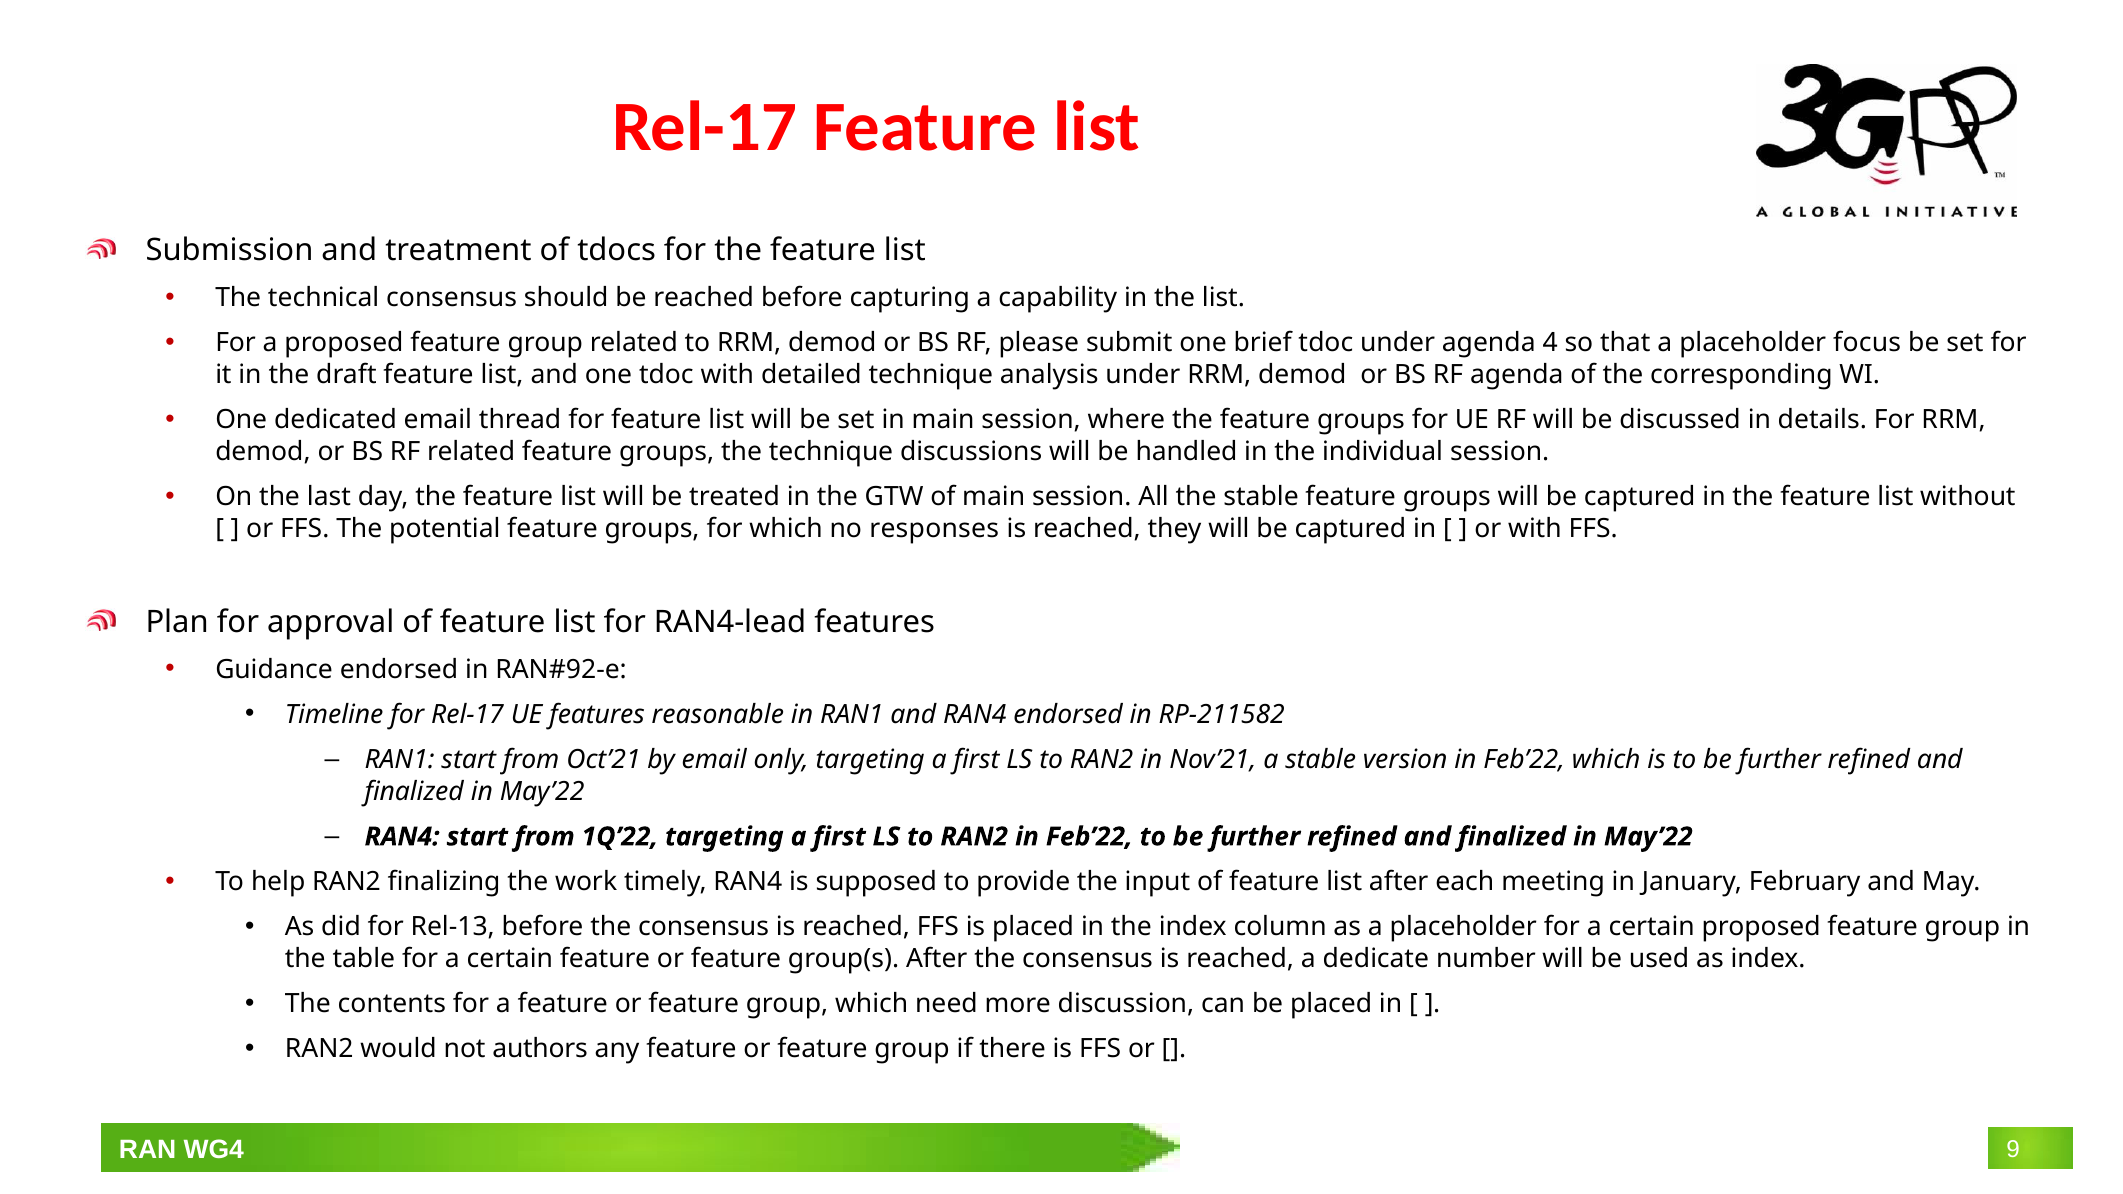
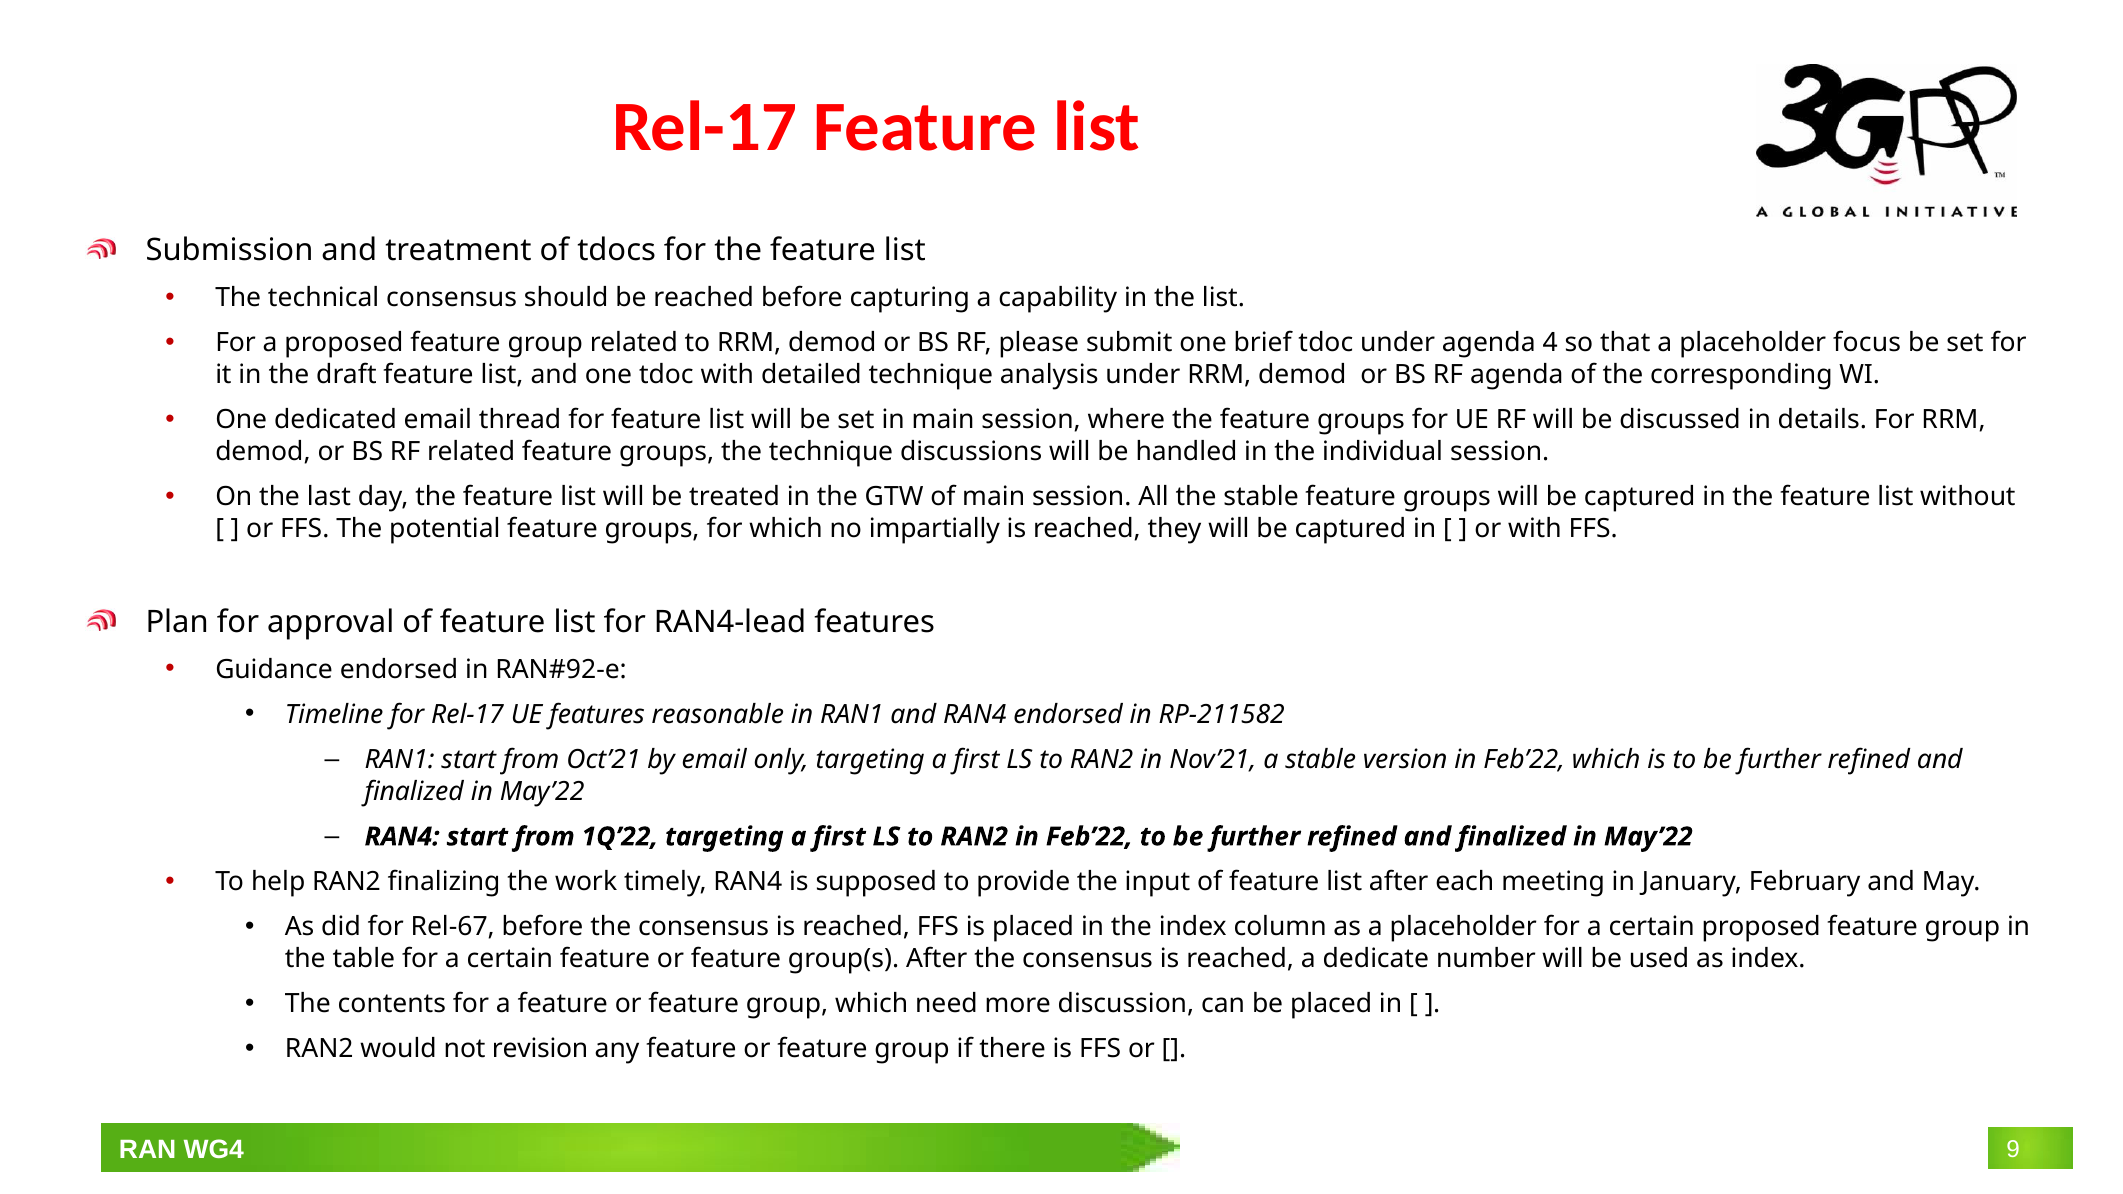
responses: responses -> impartially (934, 529)
Rel-13: Rel-13 -> Rel-67 (453, 927)
authors: authors -> revision (540, 1049)
